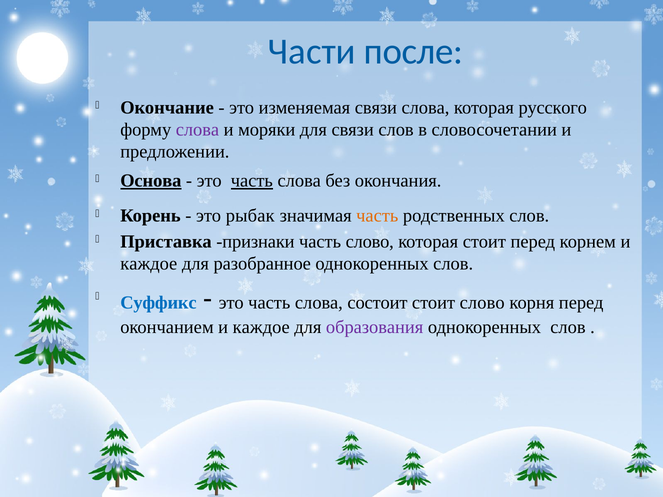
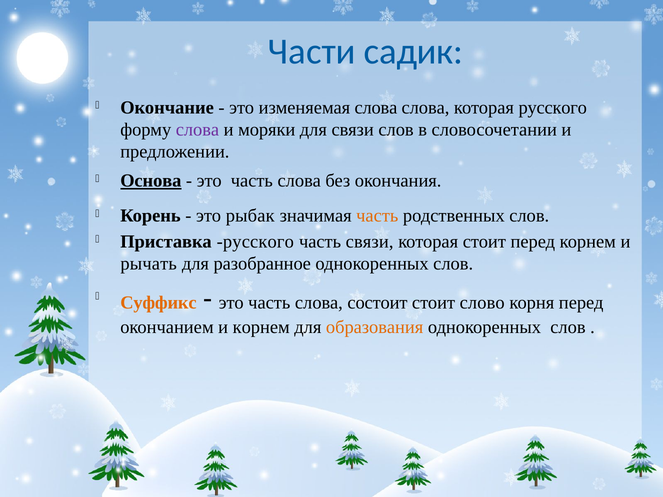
после: после -> садик (413, 51)
изменяемая связи: связи -> слова (376, 108)
часть underline: present -> none (252, 181)
Приставка признаки: признаки -> русского (255, 242)
часть слово: слово -> связи (370, 242)
каждое: каждое -> рычать (149, 264)
Суффикс colour: blue -> orange (158, 303)
окончанием и каждое: каждое -> корнем (261, 327)
образования colour: purple -> orange (375, 327)
